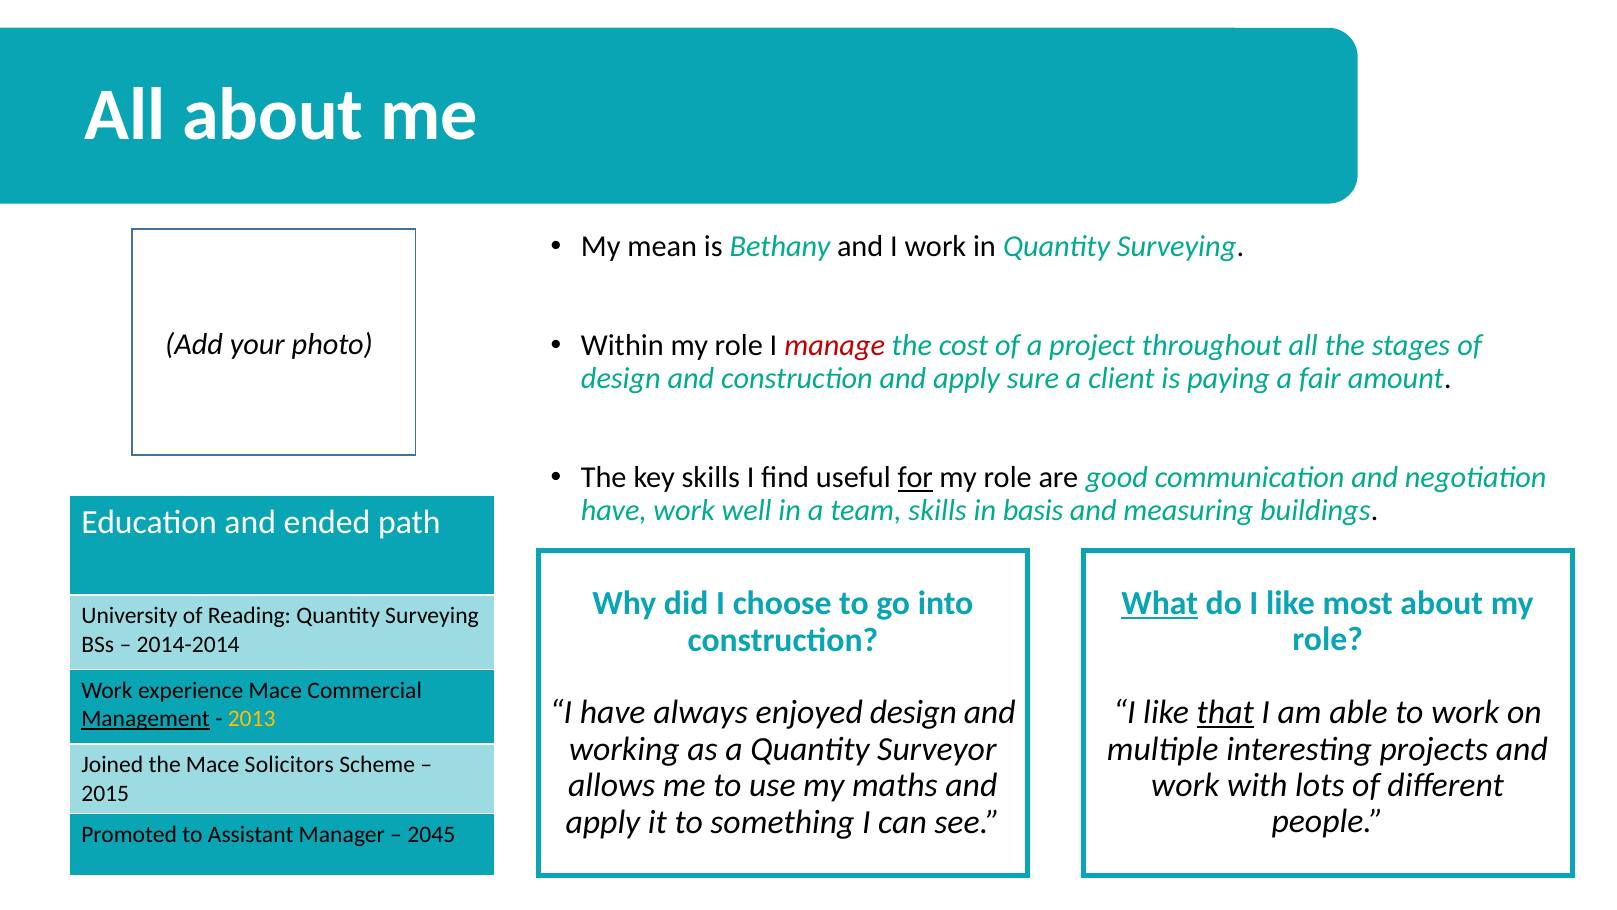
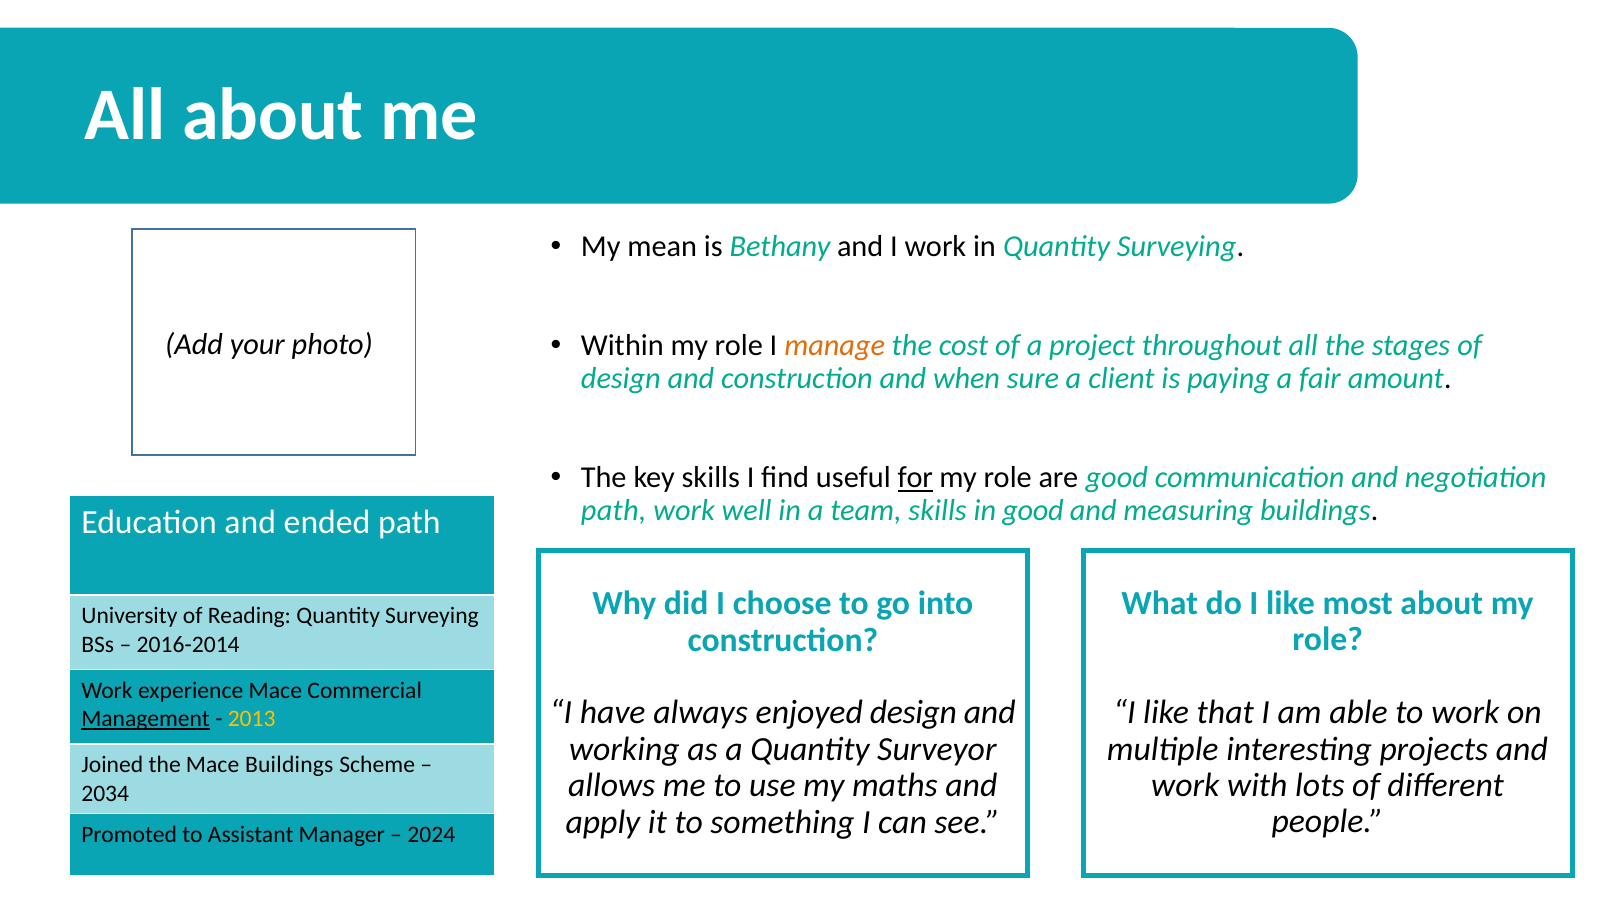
manage colour: red -> orange (835, 346)
construction and apply: apply -> when (967, 378)
have: have -> path (614, 510)
in basis: basis -> good (1033, 510)
What underline: present -> none (1160, 603)
2014-2014: 2014-2014 -> 2016-2014 (188, 644)
that underline: present -> none (1225, 712)
Mace Solicitors: Solicitors -> Buildings (289, 765)
2015: 2015 -> 2034 (105, 793)
2045: 2045 -> 2024 (431, 834)
